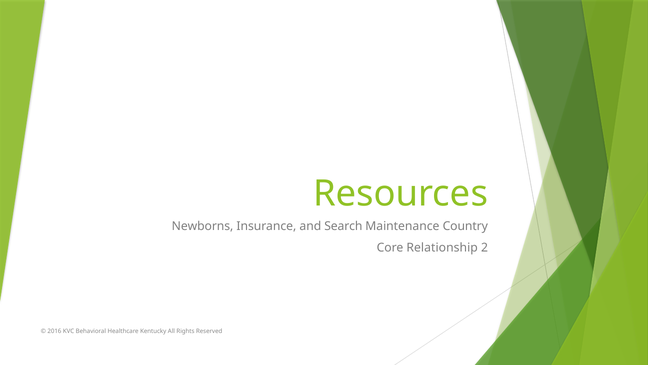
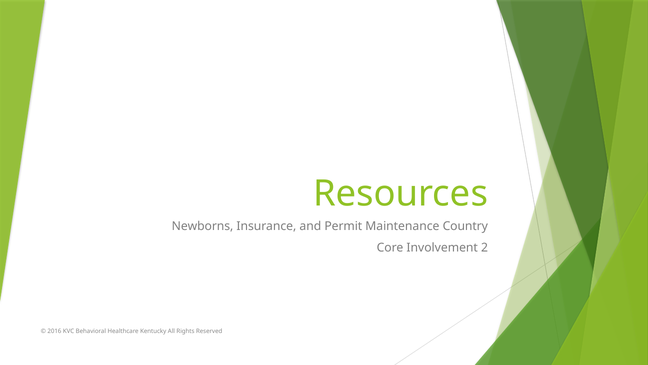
Search: Search -> Permit (343, 226)
Relationship: Relationship -> Involvement (442, 247)
